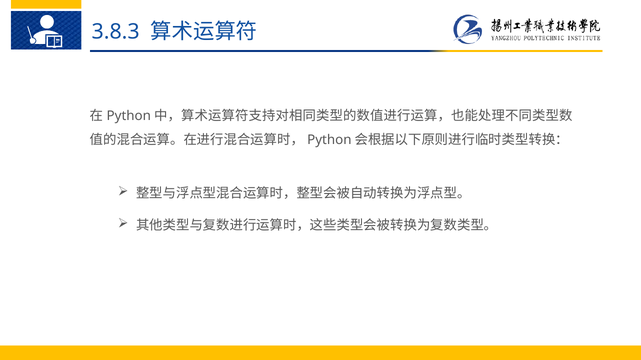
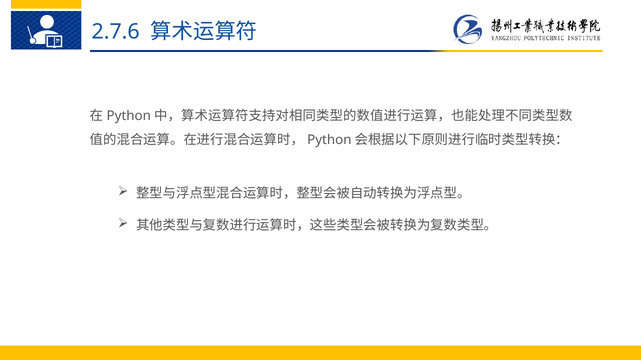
3.8.3: 3.8.3 -> 2.7.6 (116, 32)
